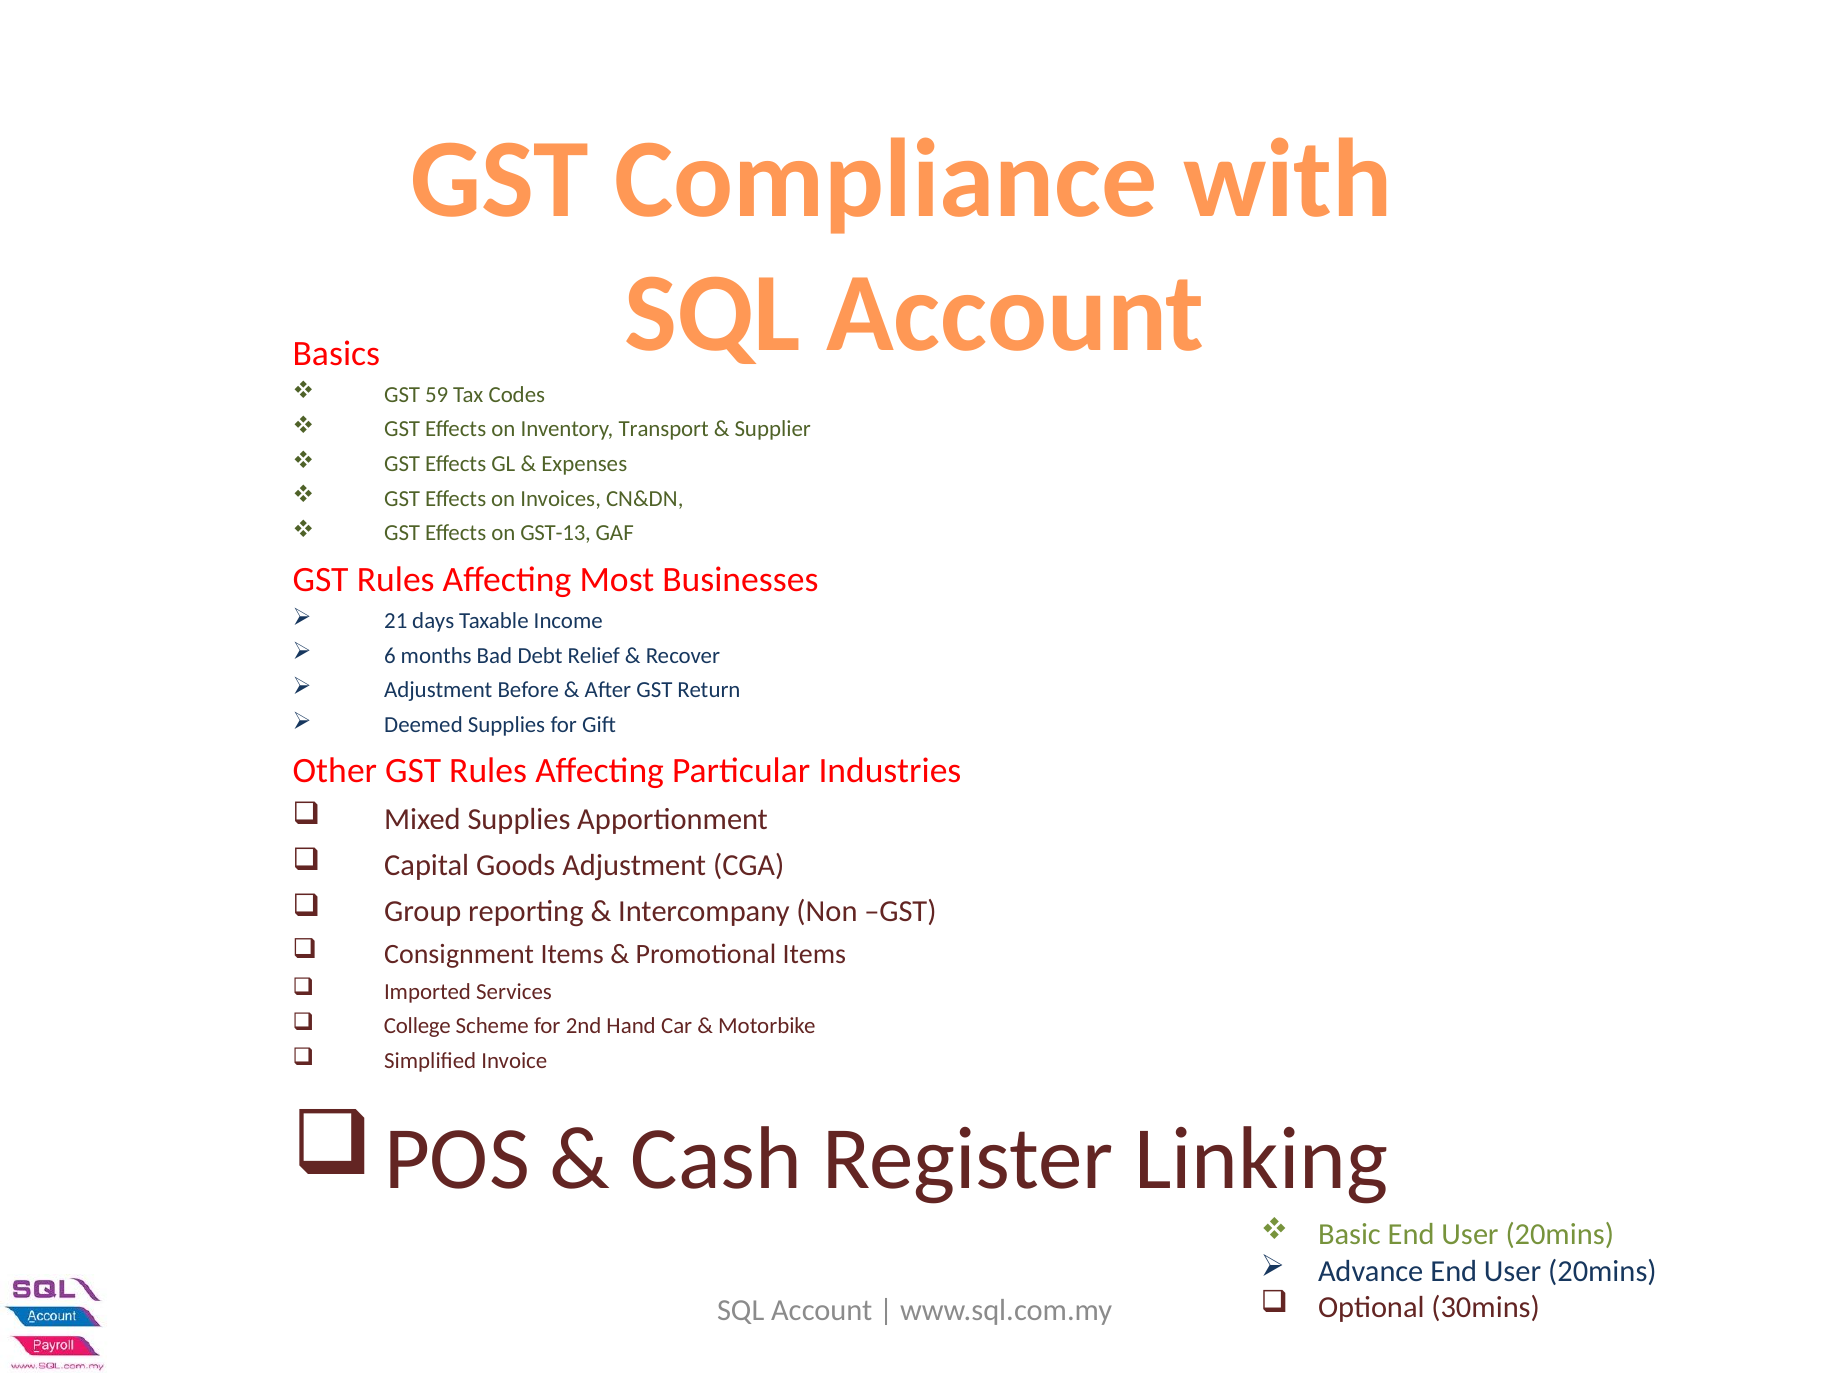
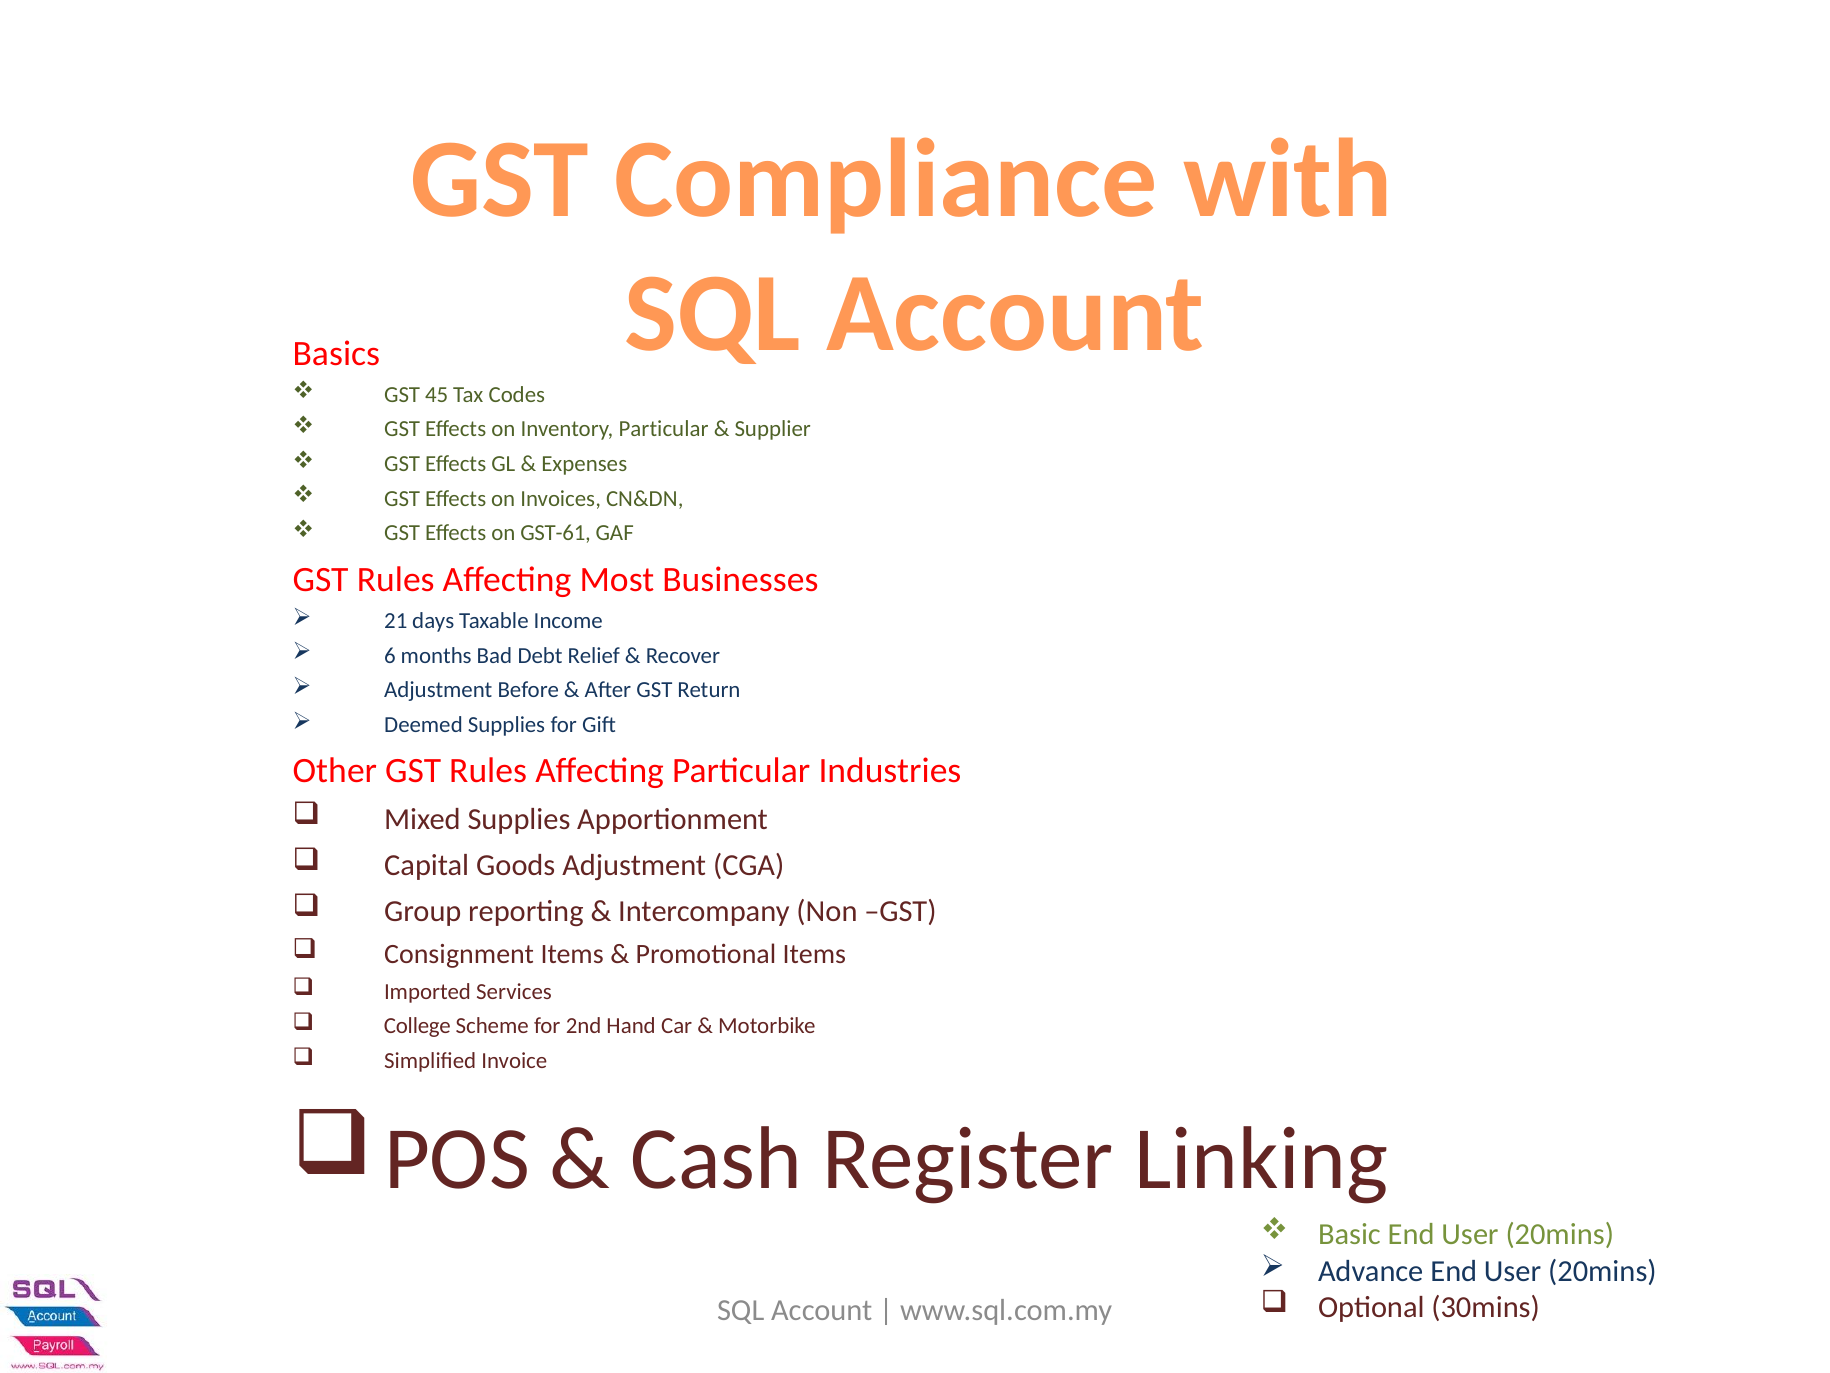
59: 59 -> 45 (437, 395)
Inventory Transport: Transport -> Particular (664, 429)
GST-13: GST-13 -> GST-61 (556, 533)
